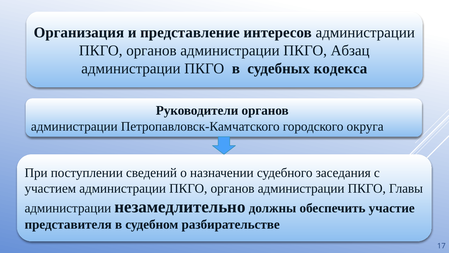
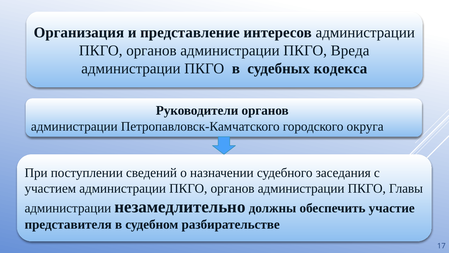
Абзац: Абзац -> Вреда (350, 50)
